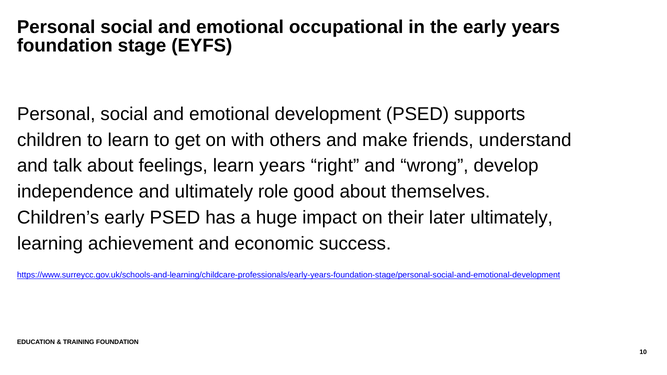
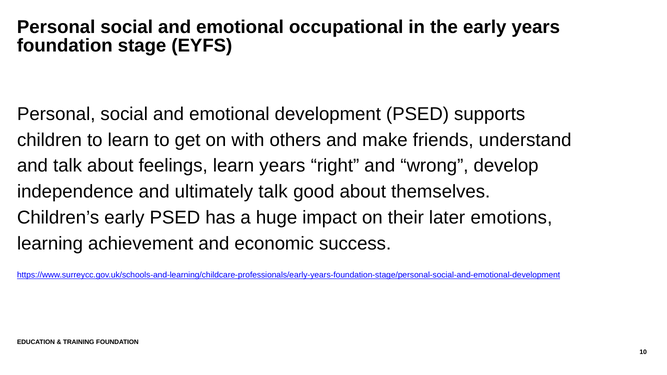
ultimately role: role -> talk (273, 192)
later ultimately: ultimately -> emotions (511, 218)
